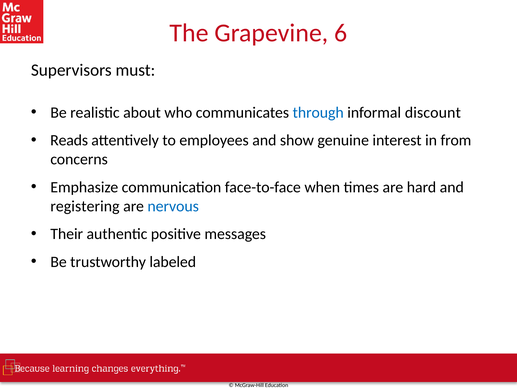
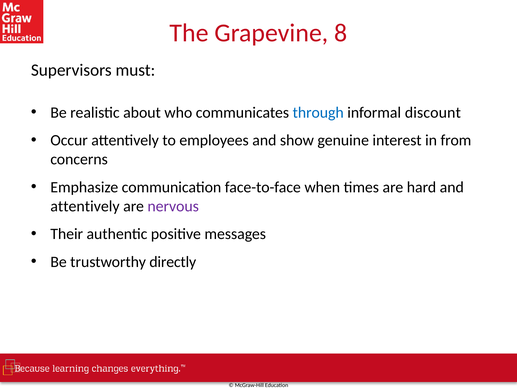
6: 6 -> 8 (341, 33)
Reads: Reads -> Occur (69, 140)
registering: registering -> attentively (85, 206)
nervous colour: blue -> purple (173, 206)
labeled: labeled -> directly (173, 262)
